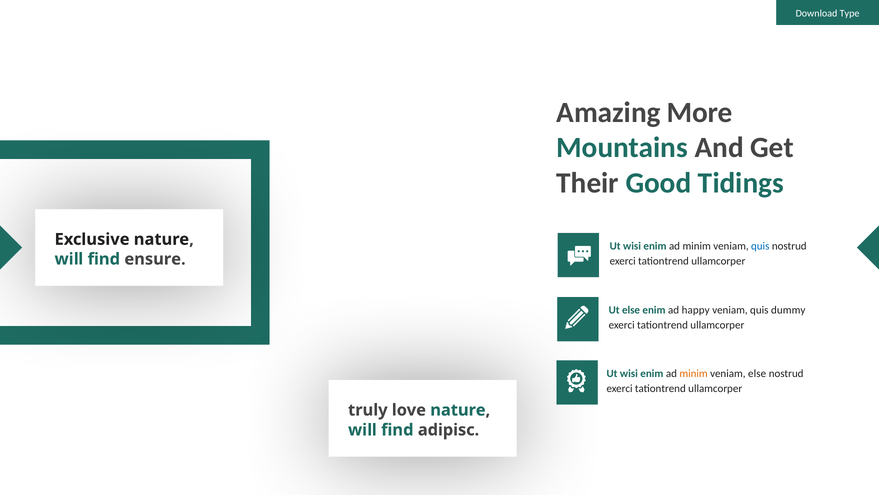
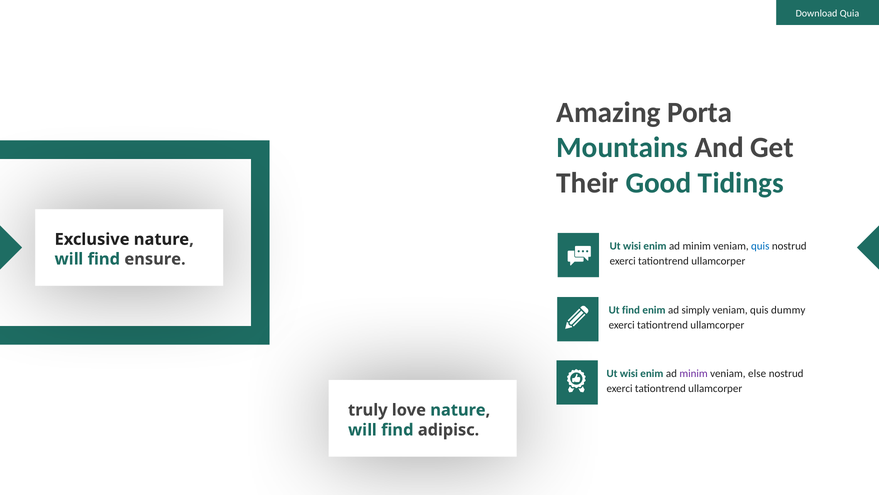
Type: Type -> Quia (850, 13)
More: More -> Porta (700, 112)
Ut else: else -> find (631, 310)
happy: happy -> simply (696, 310)
minim colour: orange -> purple (694, 373)
